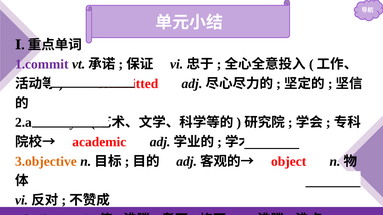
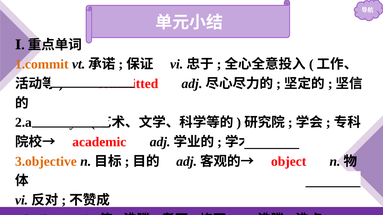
1.commit colour: purple -> orange (42, 64)
